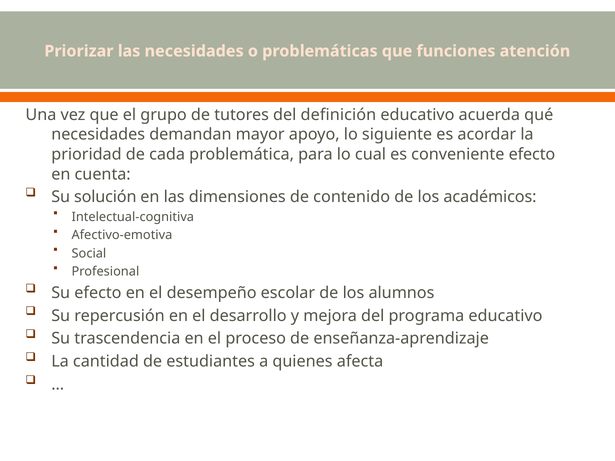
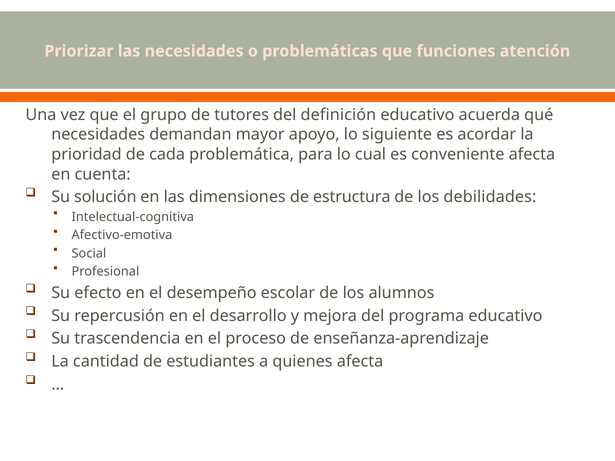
conveniente efecto: efecto -> afecta (532, 155)
contenido: contenido -> estructura (352, 197)
académicos: académicos -> debilidades (490, 197)
